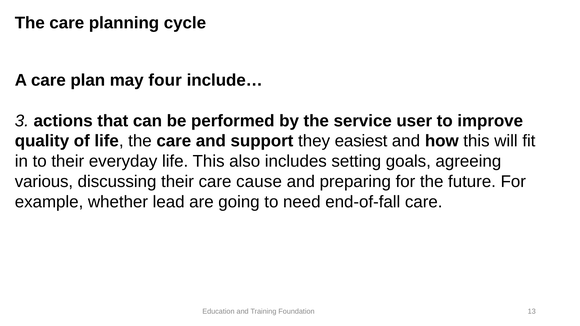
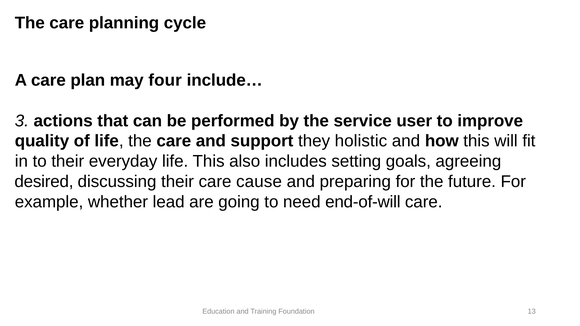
easiest: easiest -> holistic (361, 141)
various: various -> desired (44, 182)
end-of-fall: end-of-fall -> end-of-will (363, 202)
